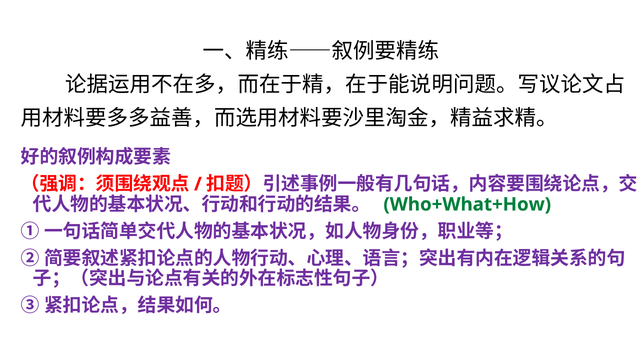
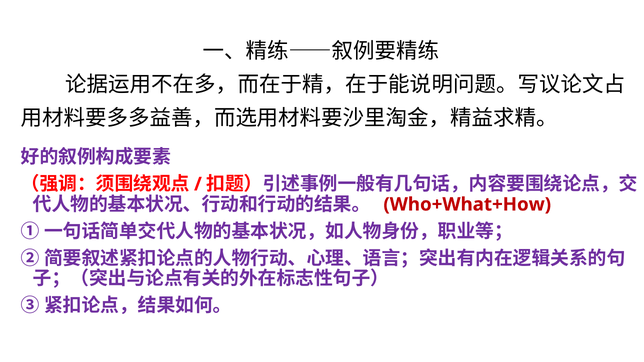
Who+What+How colour: green -> red (467, 205)
